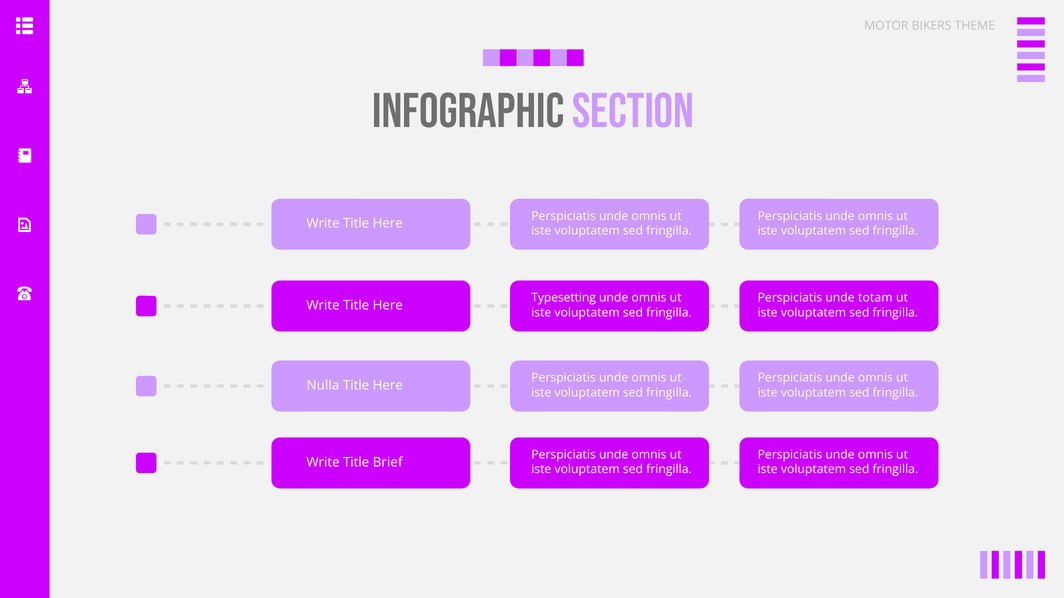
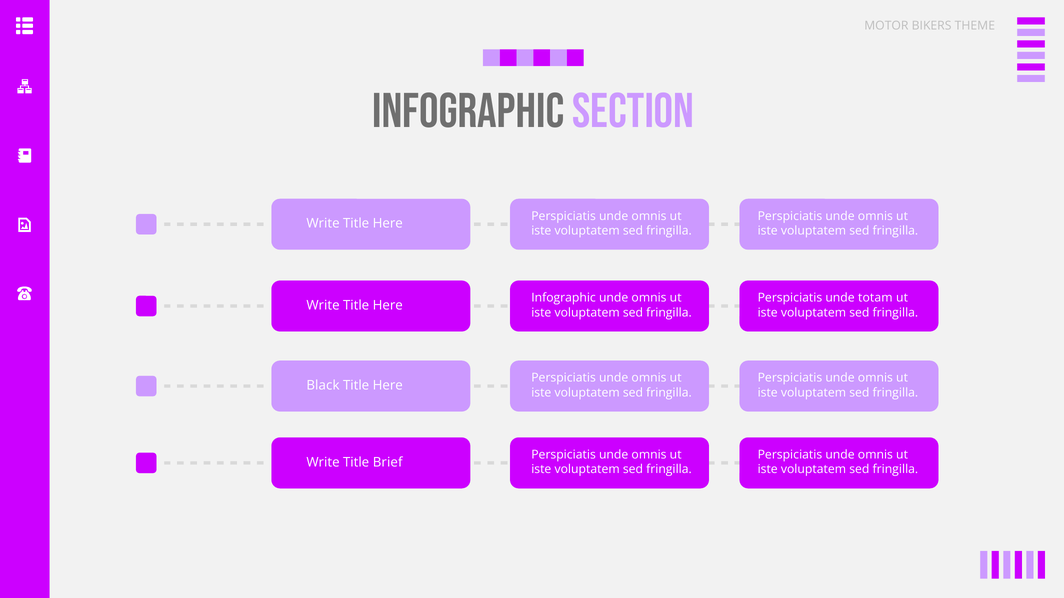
Typesetting: Typesetting -> Infographic (564, 298)
Nulla: Nulla -> Black (323, 386)
